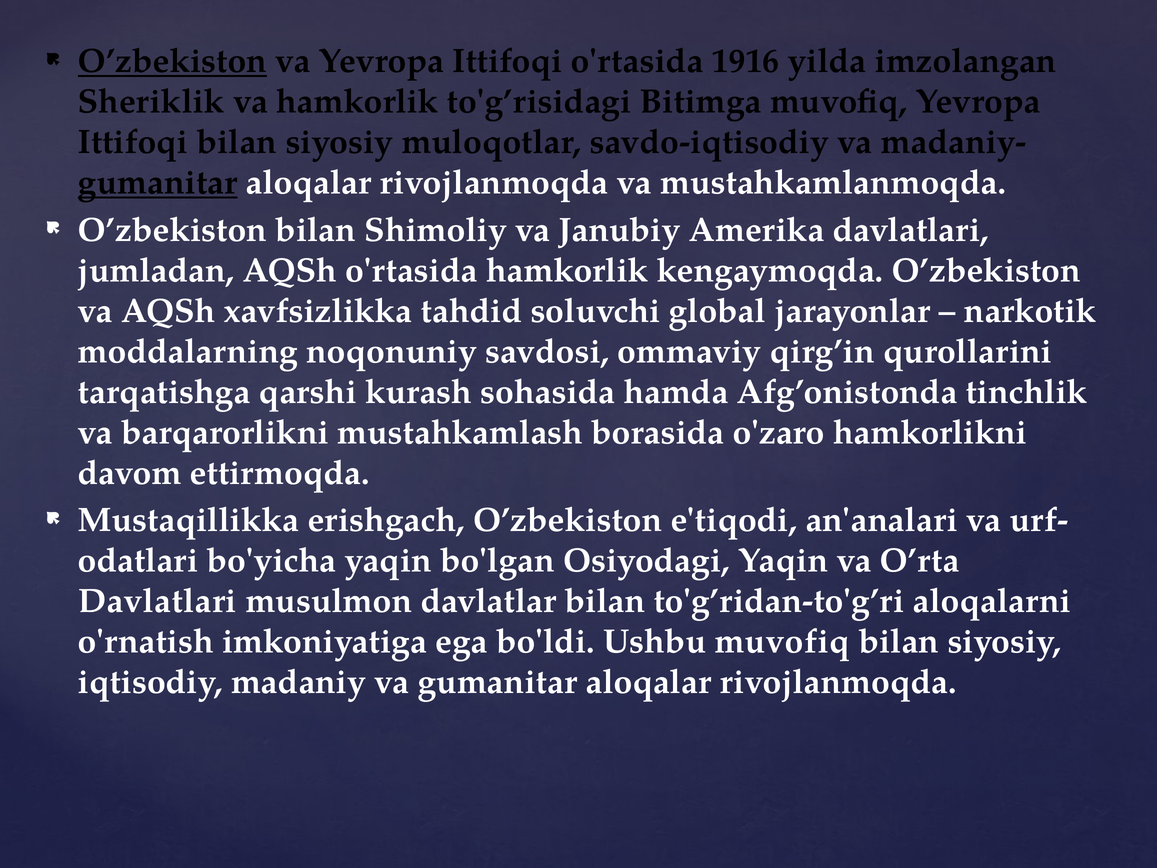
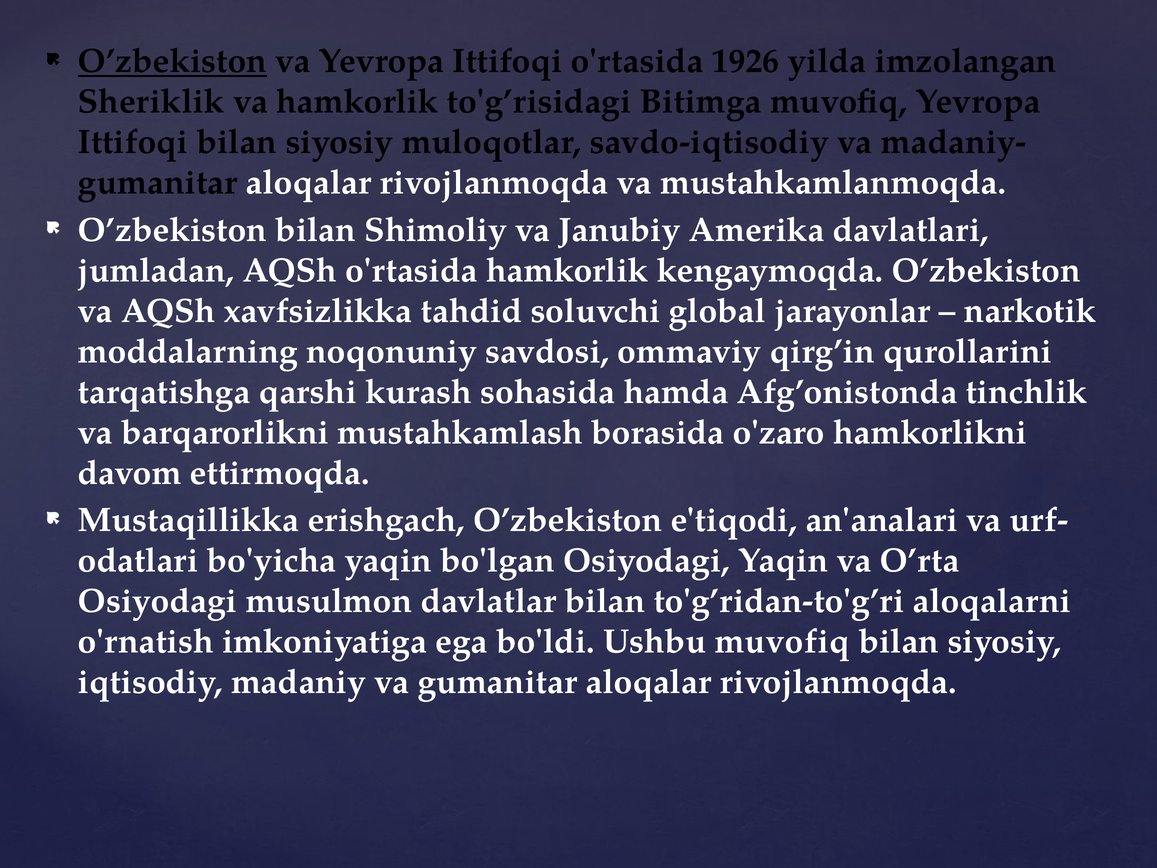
1916: 1916 -> 1926 (746, 61)
gumanitar underline: present -> none (158, 183)
Davlatlari: Davlatlari -> Osiyodagi (158, 601)
